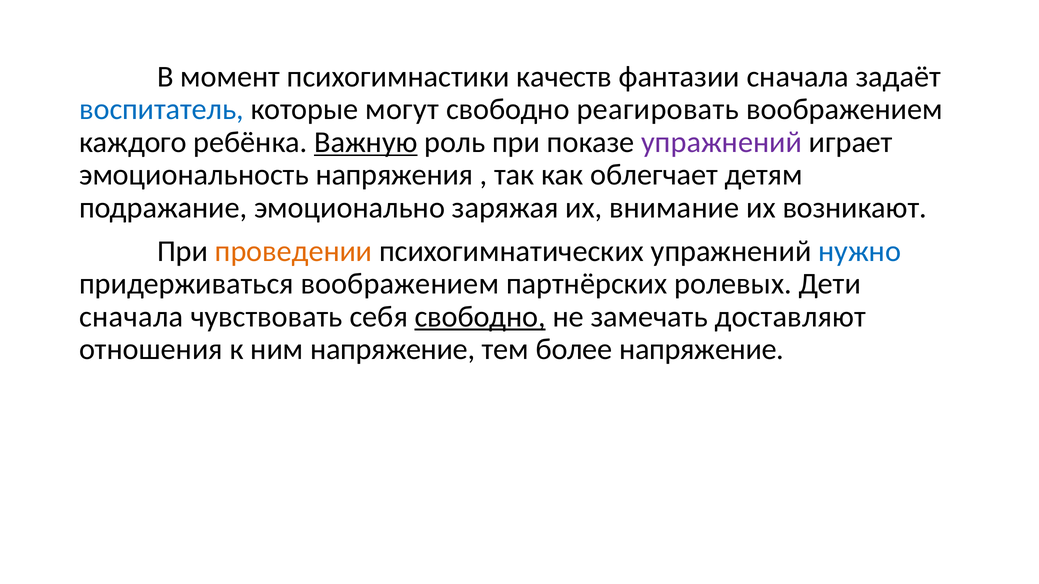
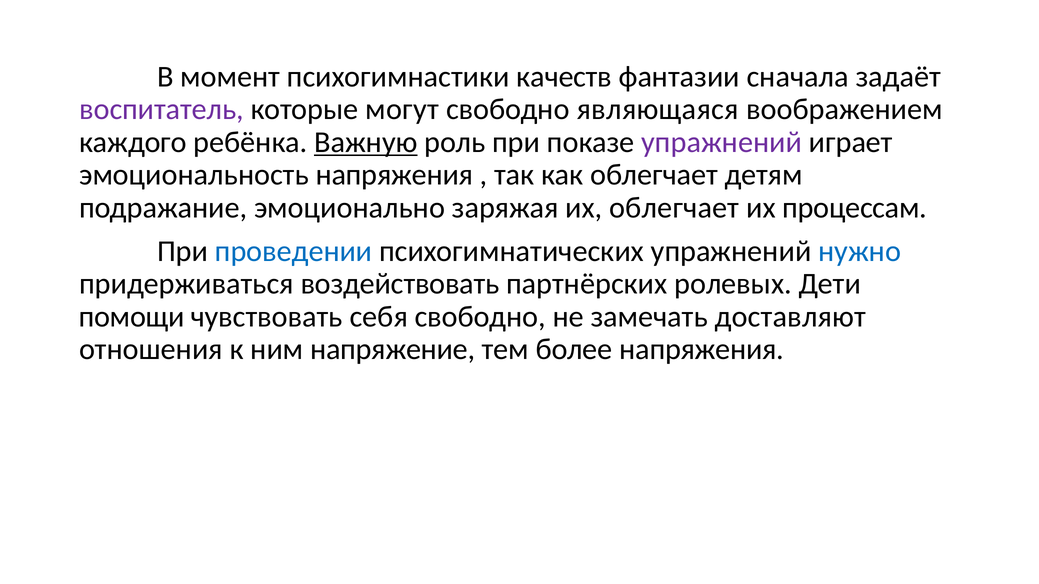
воспитатель colour: blue -> purple (162, 110)
реагировать: реагировать -> являющаяся (658, 110)
их внимание: внимание -> облегчает (674, 208)
возникают: возникают -> процессам (855, 208)
проведении colour: orange -> blue (294, 251)
придерживаться воображением: воображением -> воздействовать (400, 284)
сначала: сначала -> помощи (132, 317)
свободно underline: present -> none (480, 317)
более напряжение: напряжение -> напряжения (702, 350)
